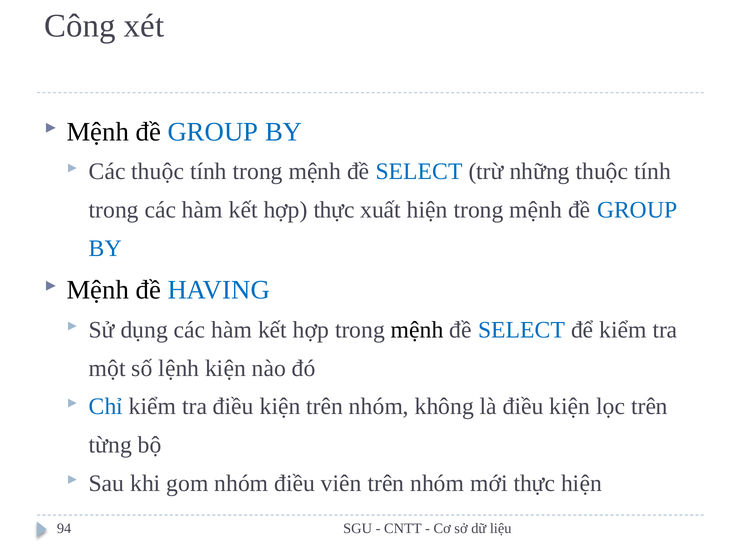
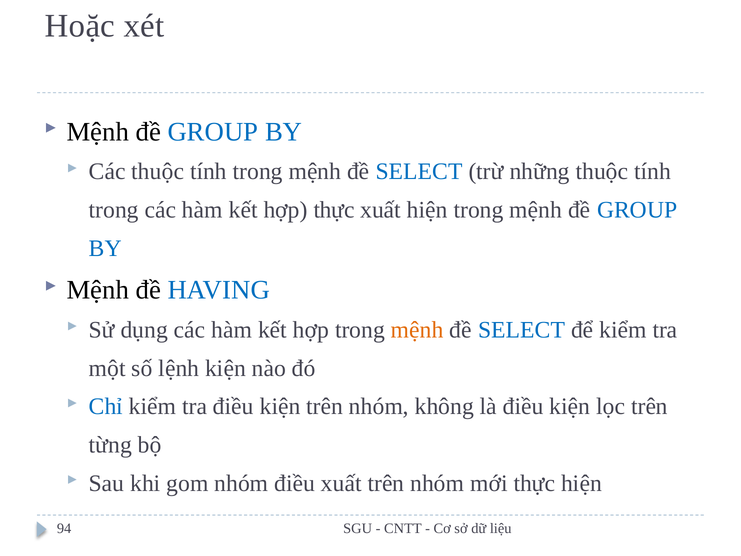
Công: Công -> Hoặc (80, 26)
mệnh colour: black -> orange (417, 330)
điều viên: viên -> xuất (341, 483)
